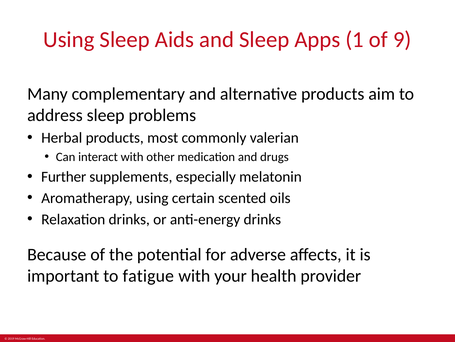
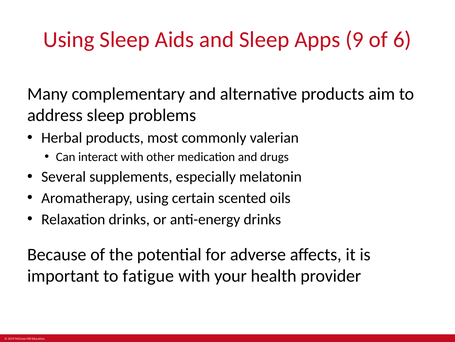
1: 1 -> 9 (355, 40)
9: 9 -> 6 (402, 40)
Further: Further -> Several (64, 176)
